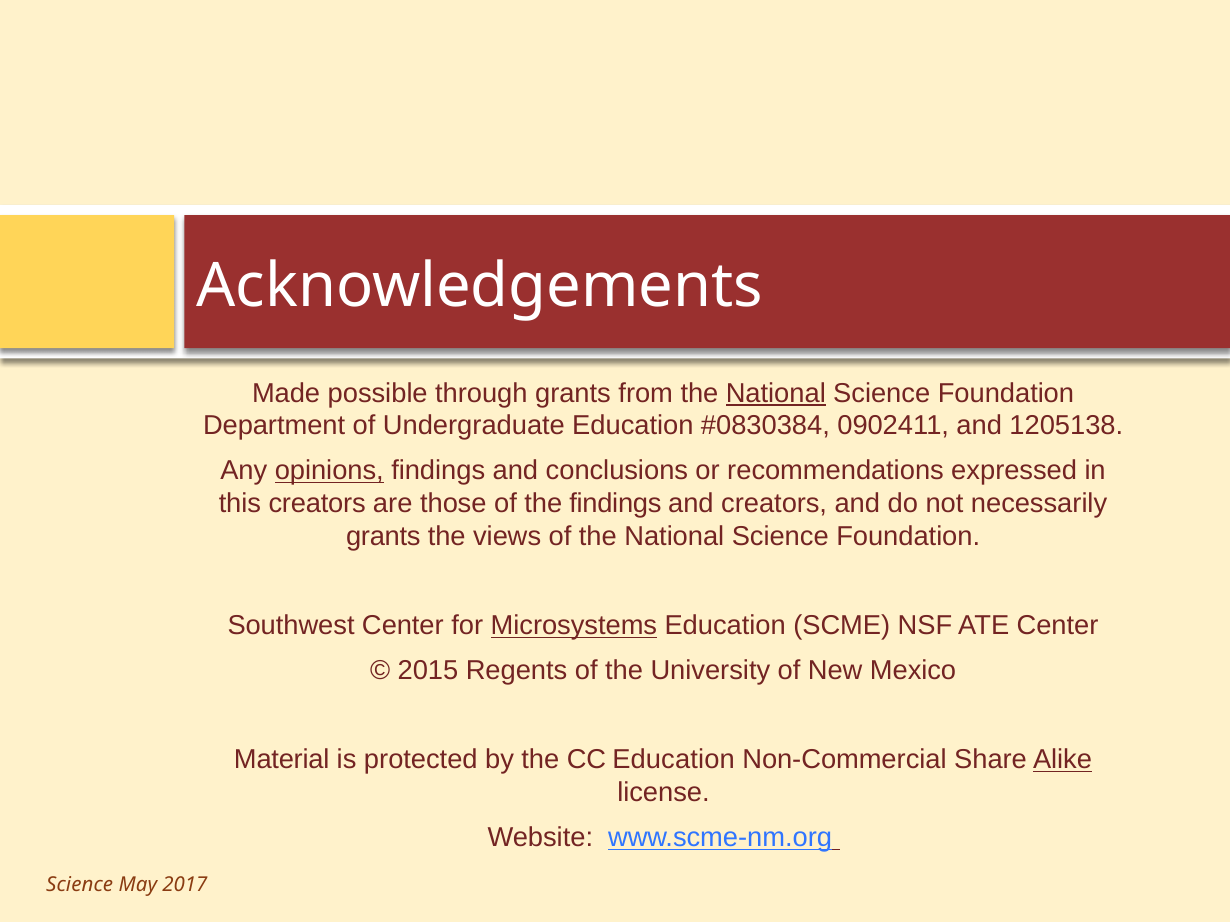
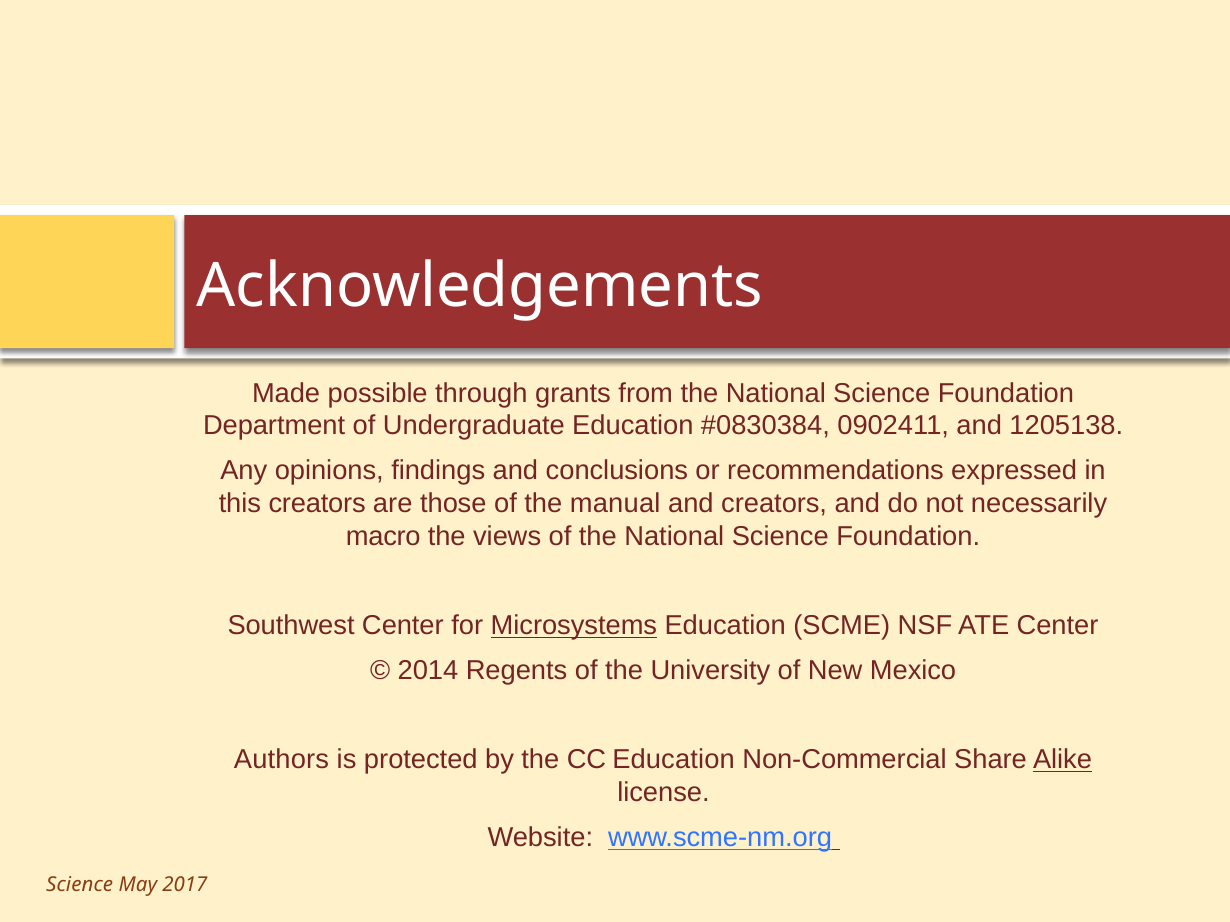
National underline: present -> none (776, 393)
opinions underline: present -> none (329, 471)
the findings: findings -> manual (615, 504)
grants: grants -> macro (383, 536)
2015: 2015 -> 2014 (428, 671)
Material: Material -> Authors (282, 760)
